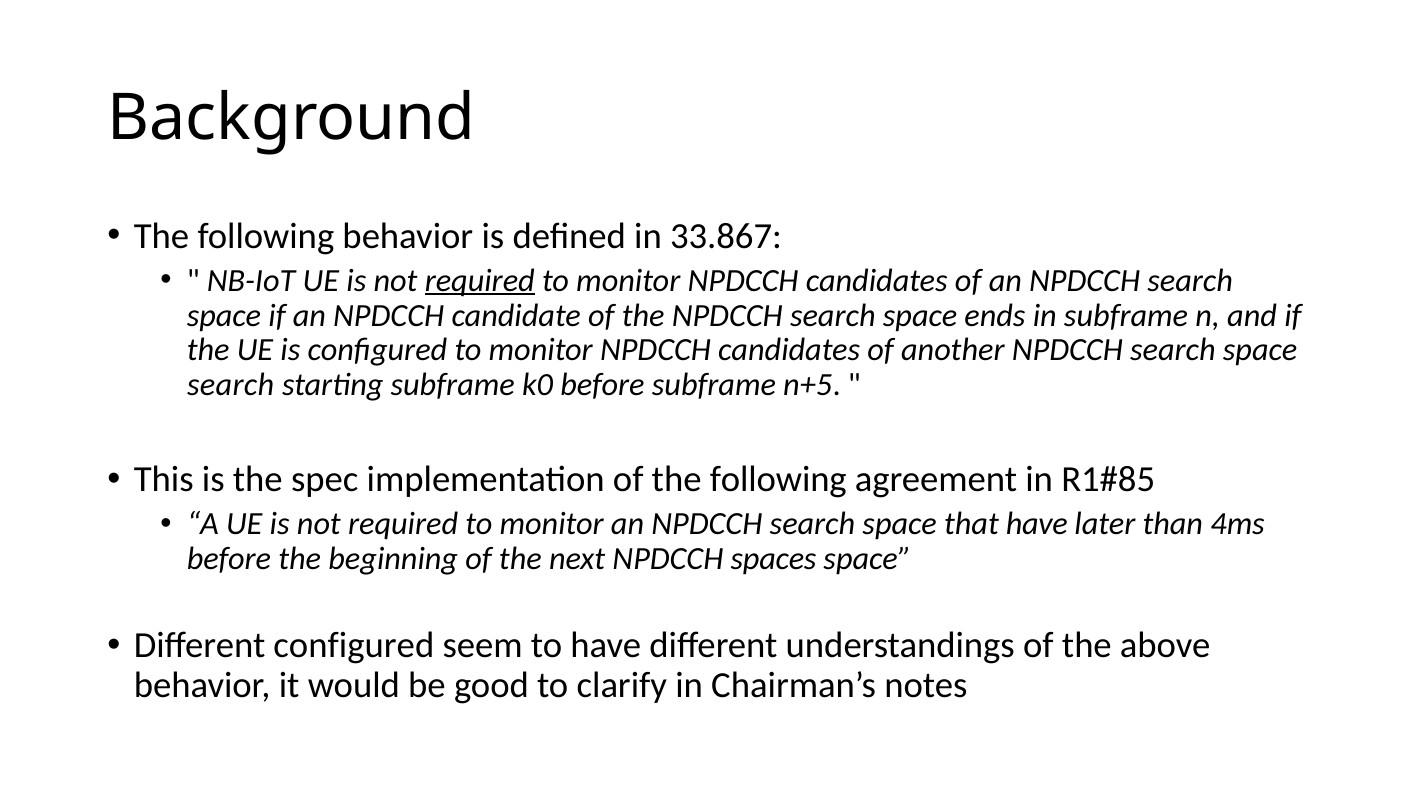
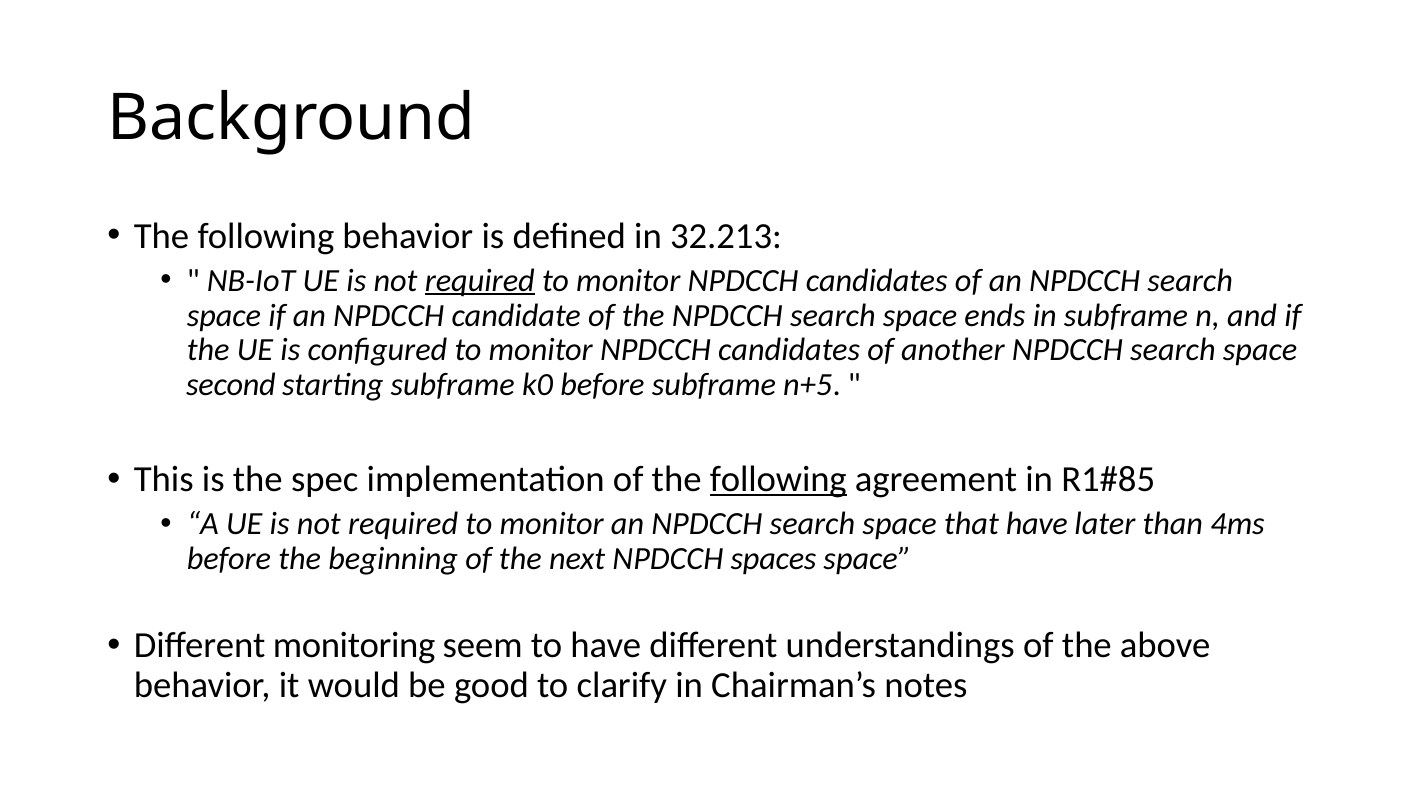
33.867: 33.867 -> 32.213 (726, 236)
search: search -> second (231, 385)
following underline: none -> present (778, 479)
Different configured: configured -> monitoring (354, 646)
